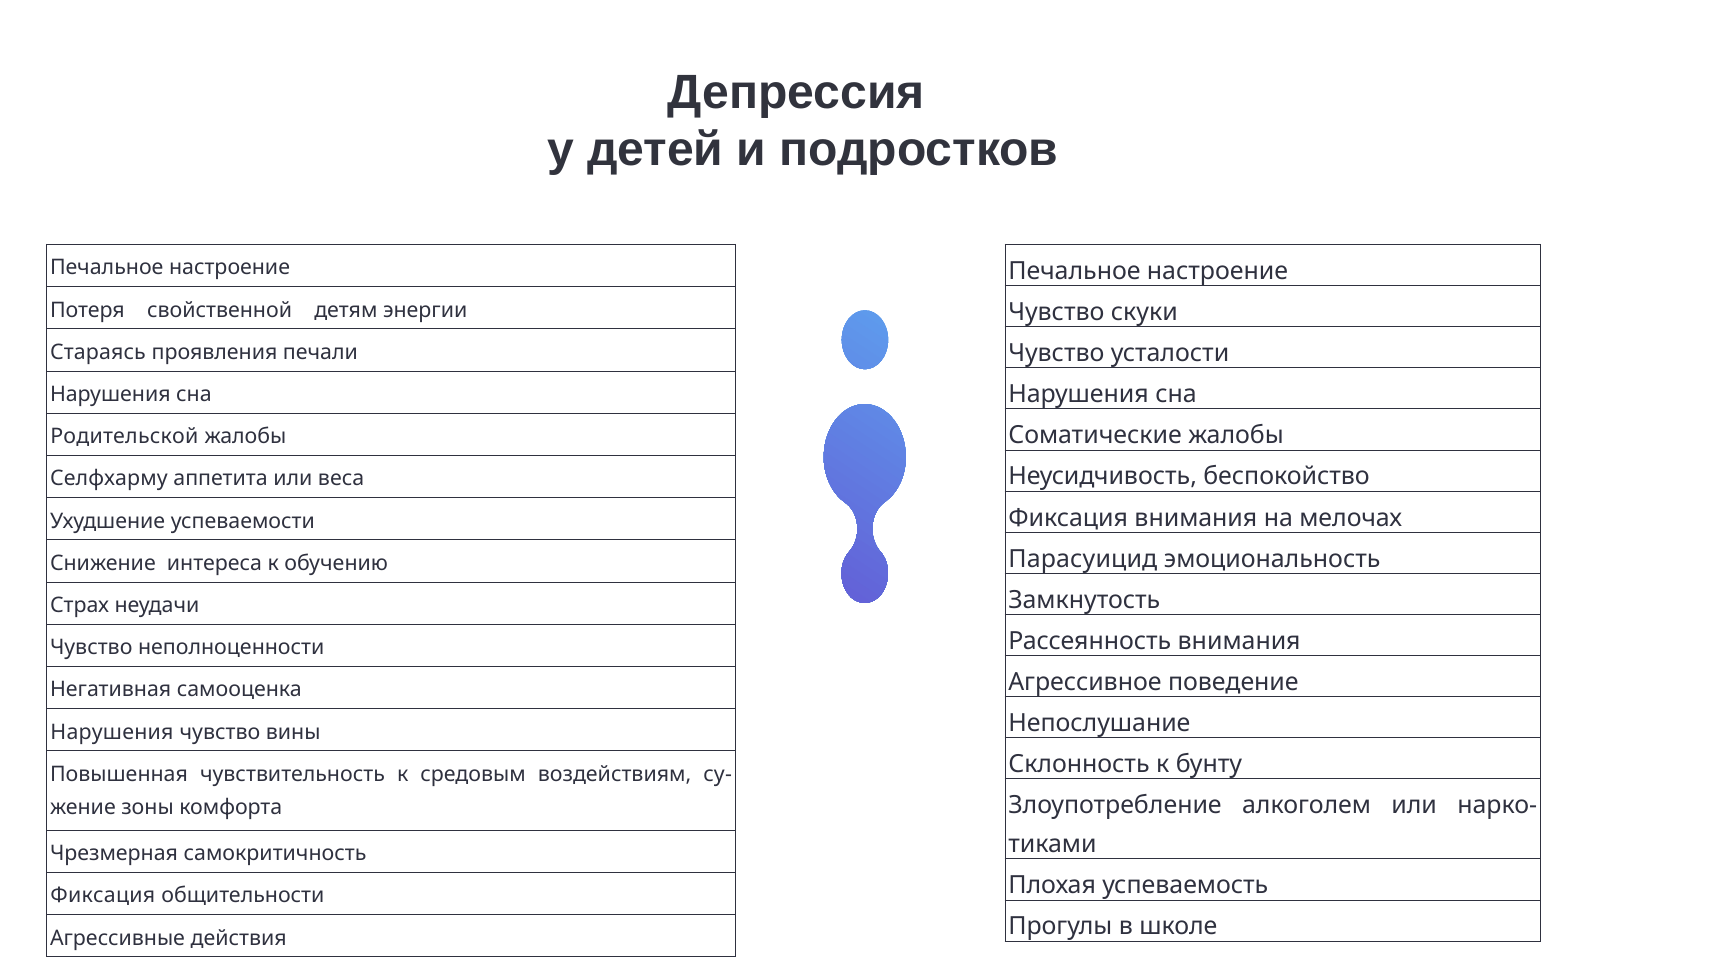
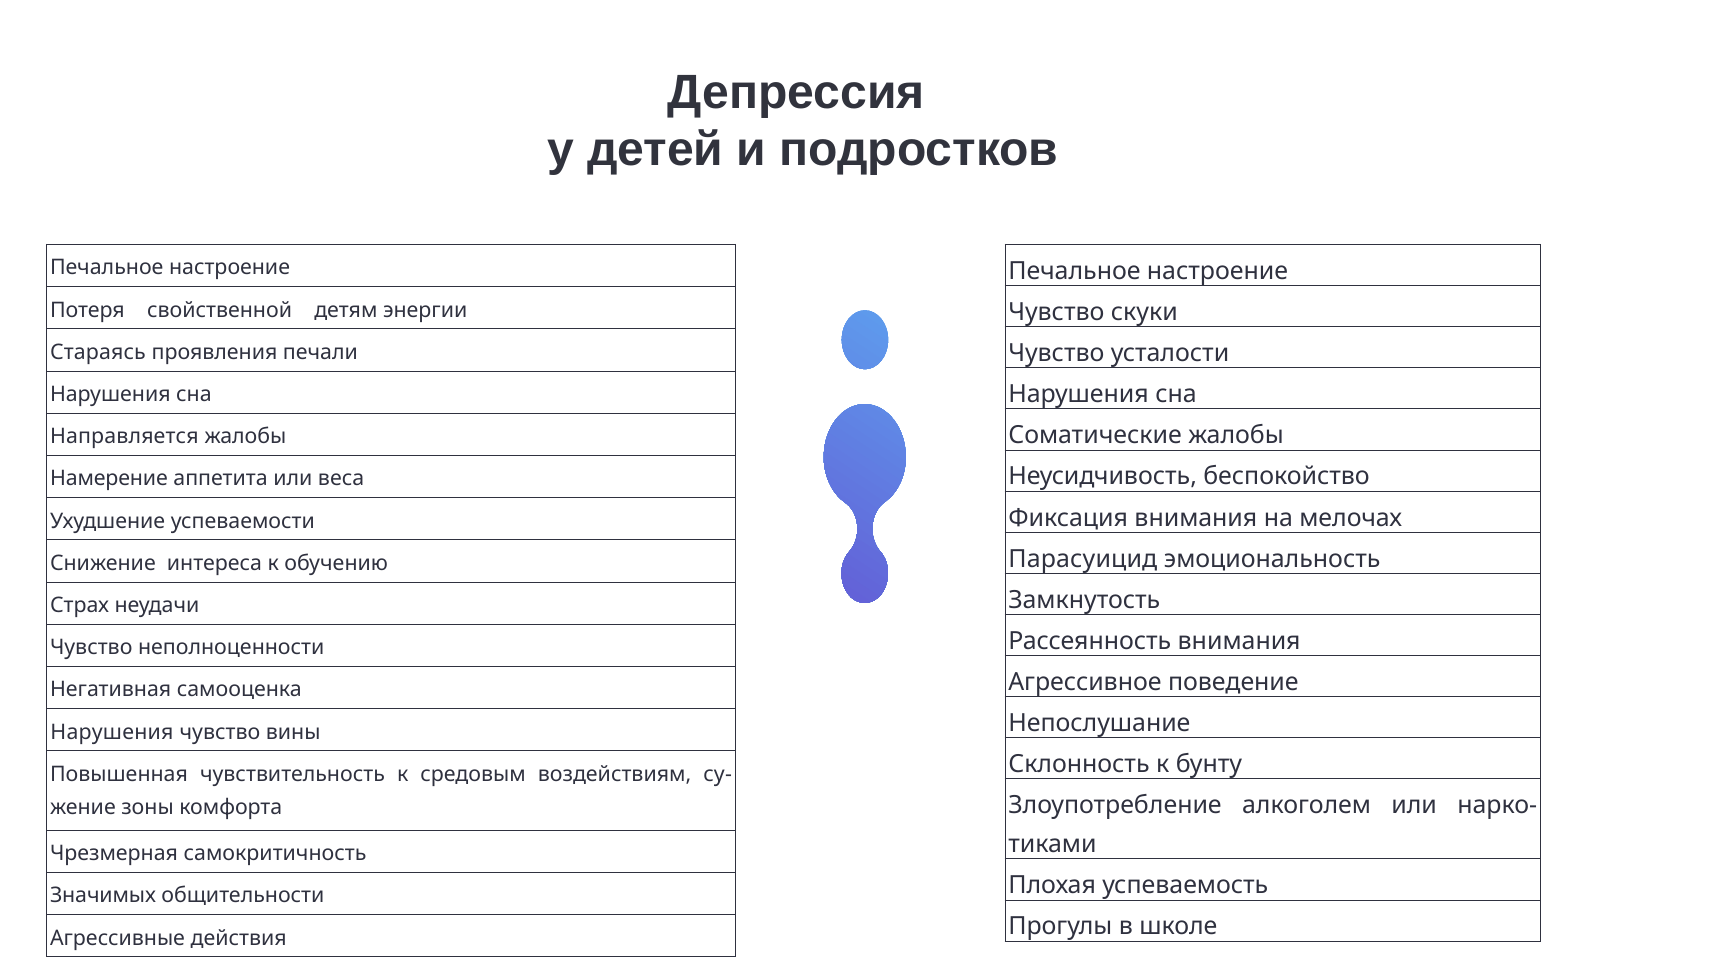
Родительской: Родительской -> Направляется (124, 437)
Селфхарму: Селфхарму -> Намерение (109, 479)
Фиксация: Фиксация -> Значимых (103, 896)
